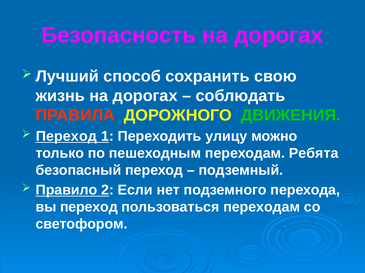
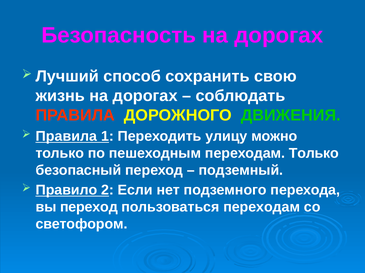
Переход: Переход -> Правила (66, 136)
переходам Ребята: Ребята -> Только (314, 154)
